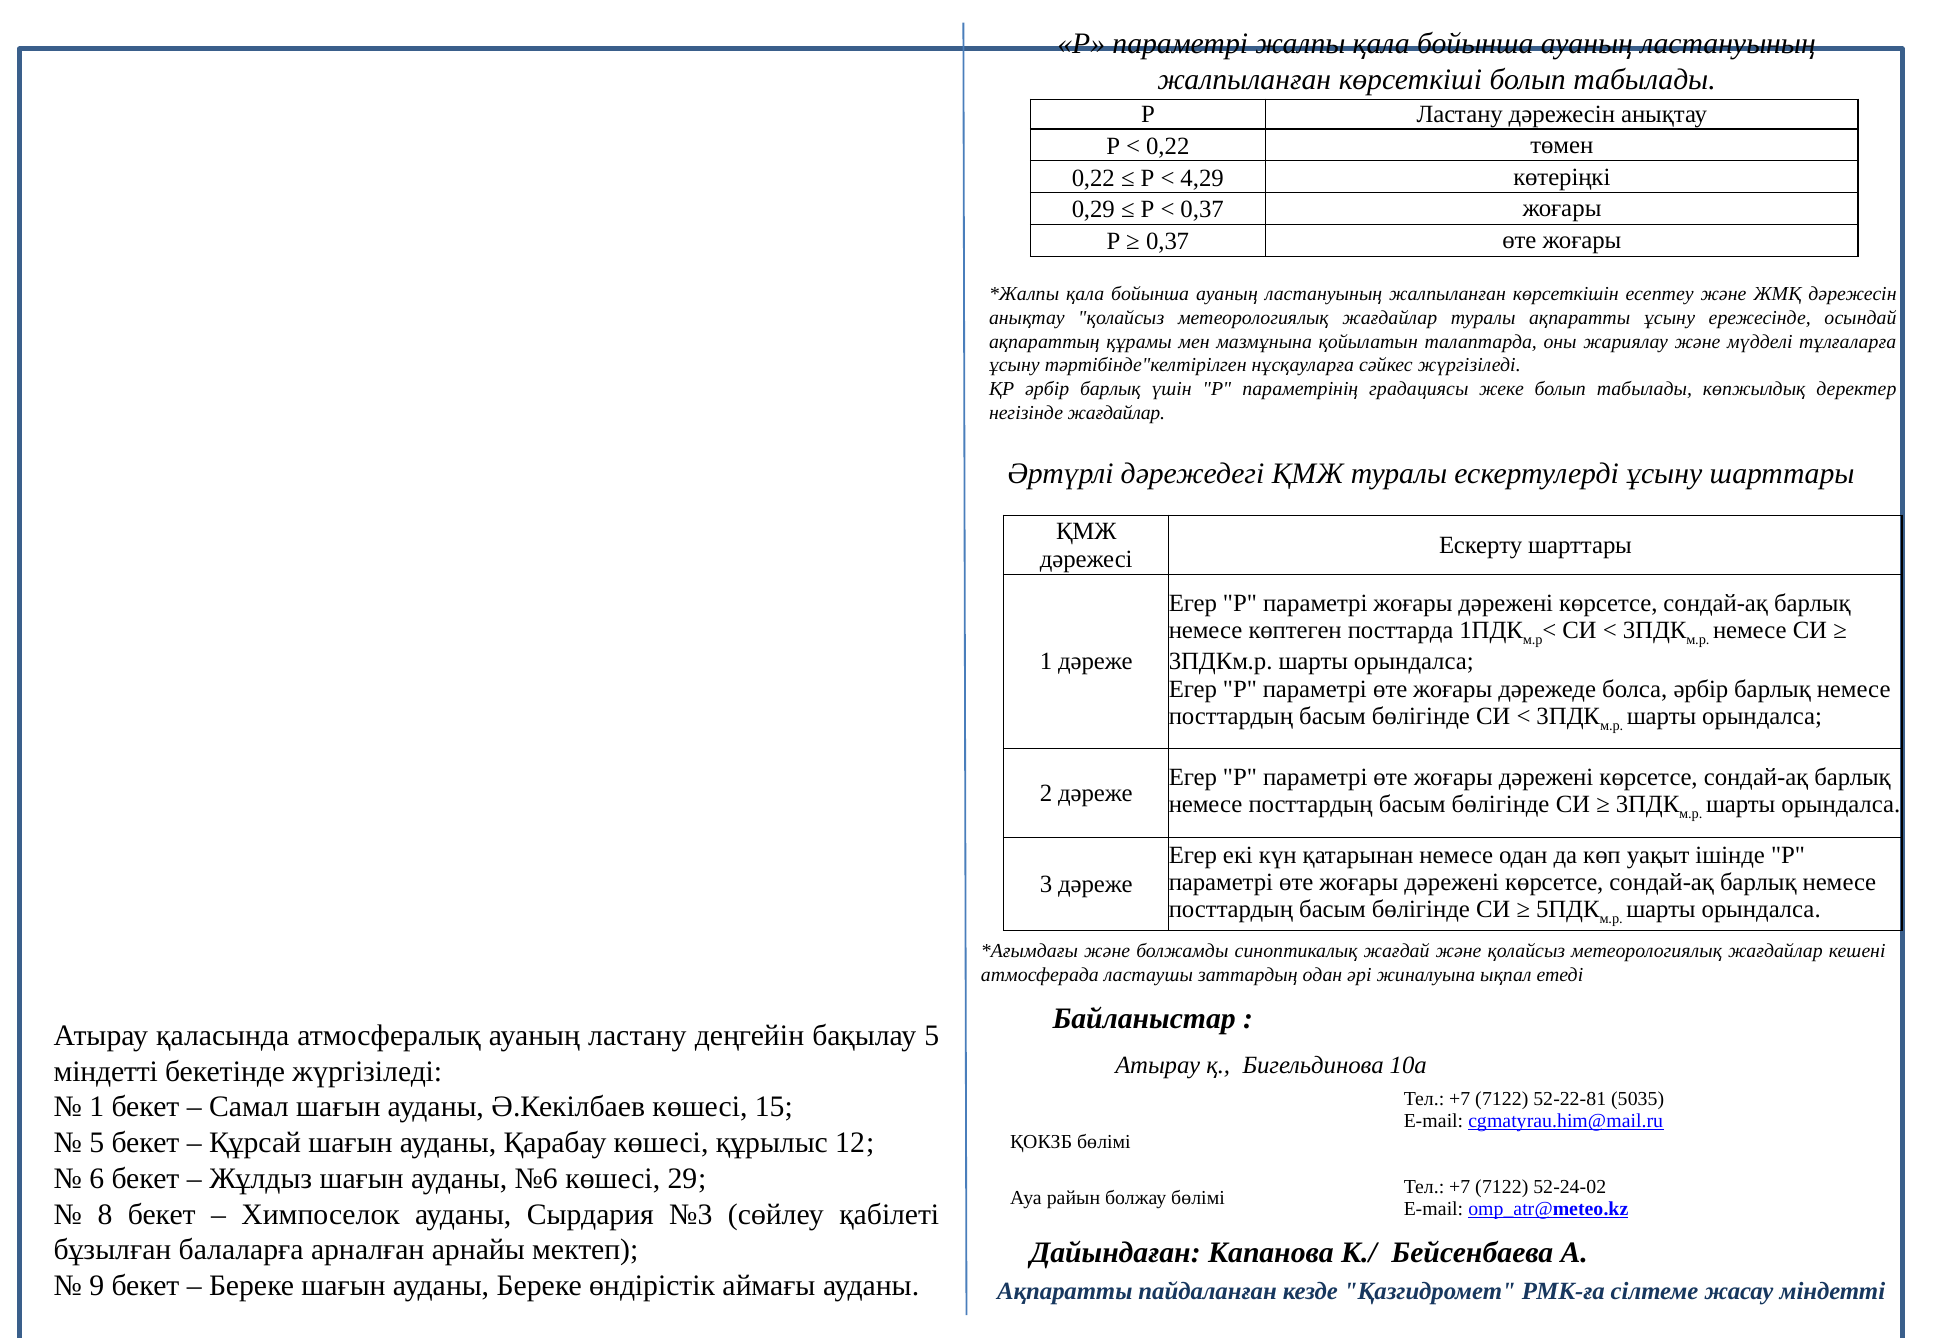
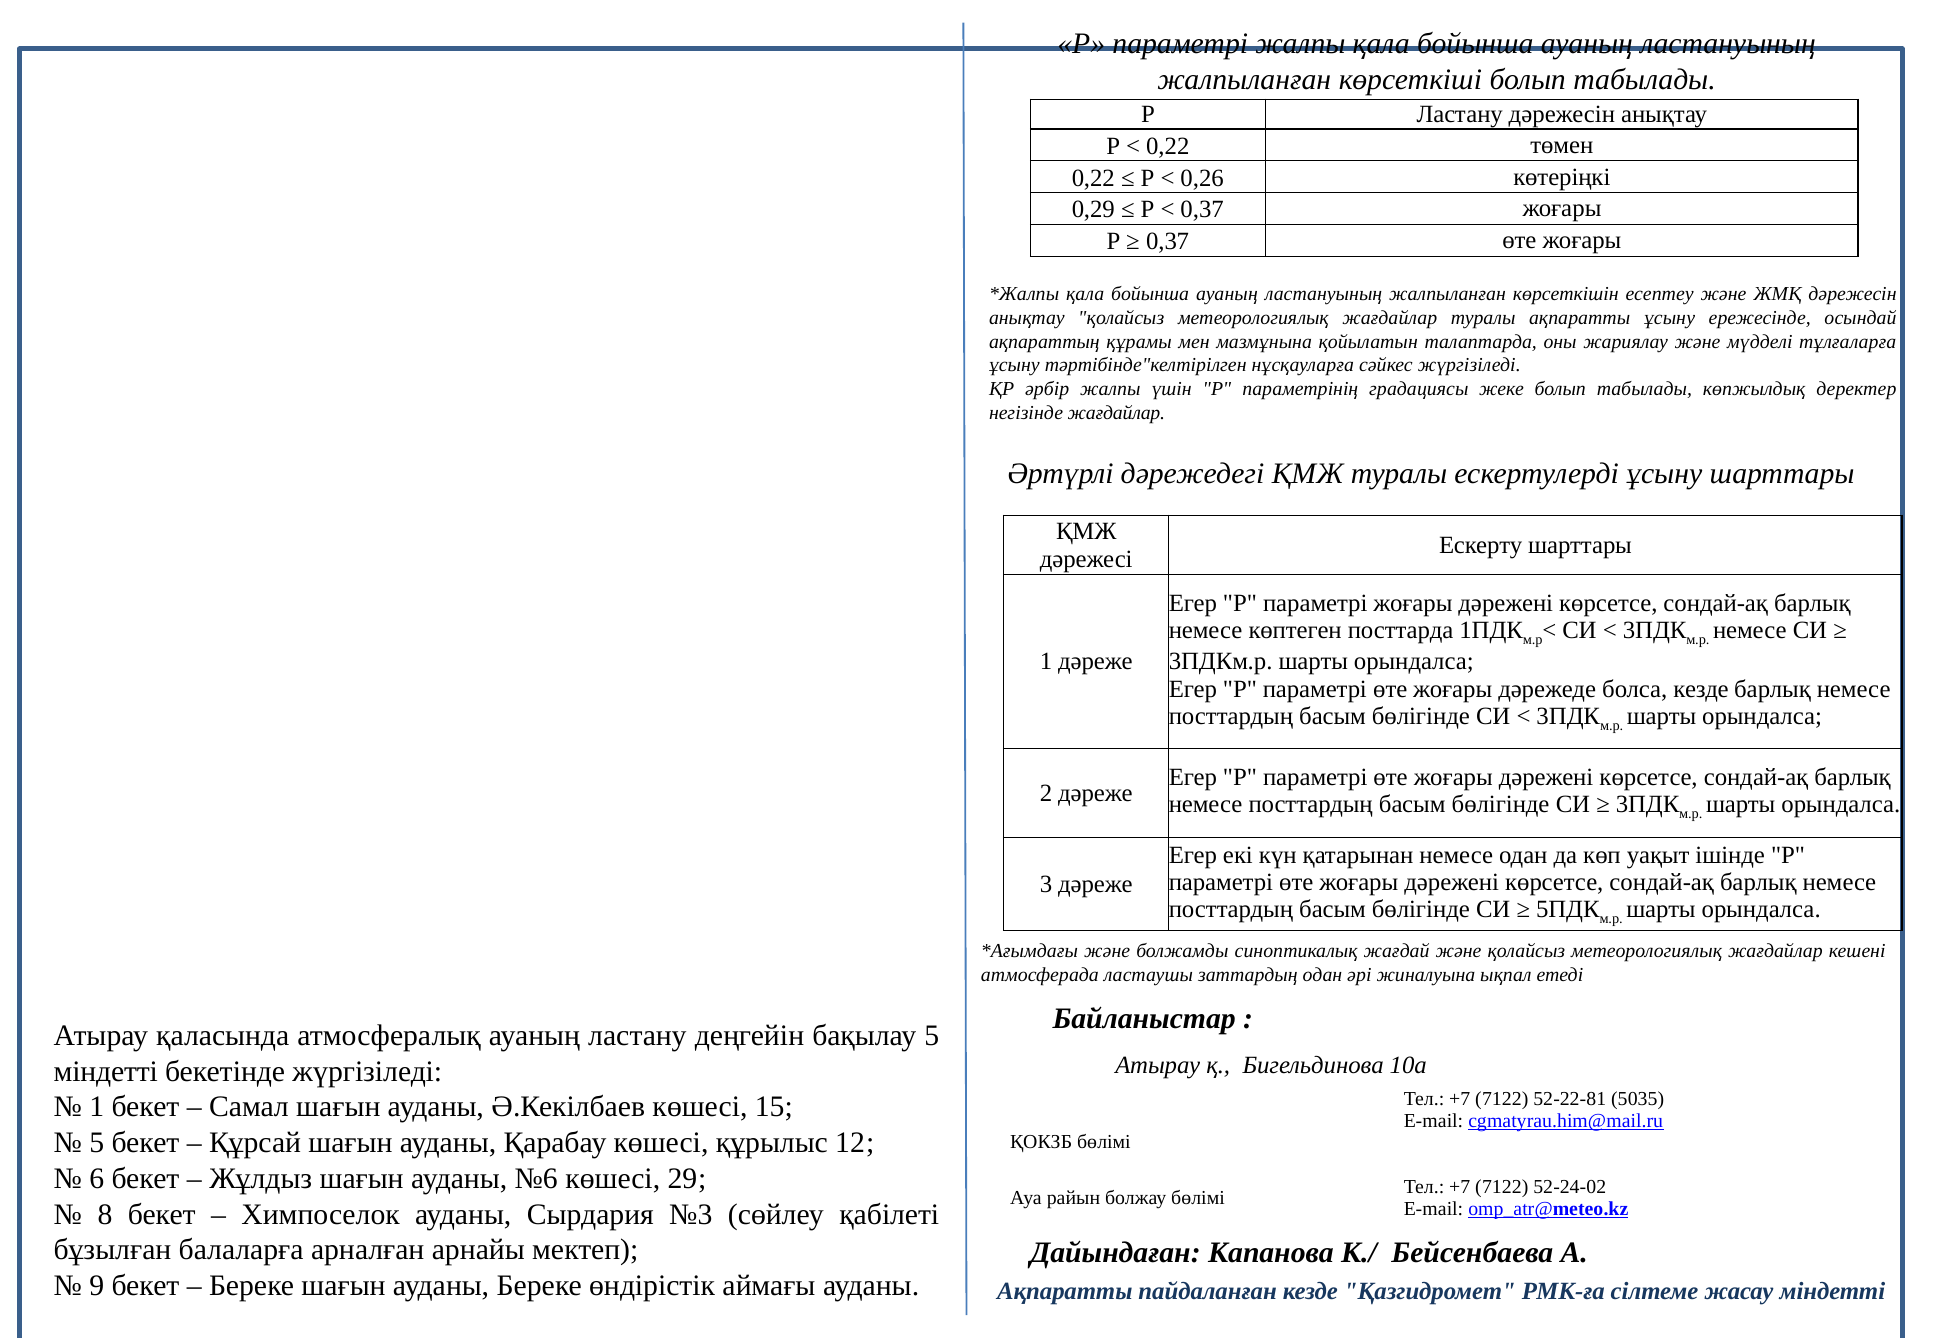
4,29: 4,29 -> 0,26 (1202, 178)
ҚР әрбір барлық: барлық -> жалпы (1110, 389)
болса әрбір: әрбір -> кезде (1701, 689)
